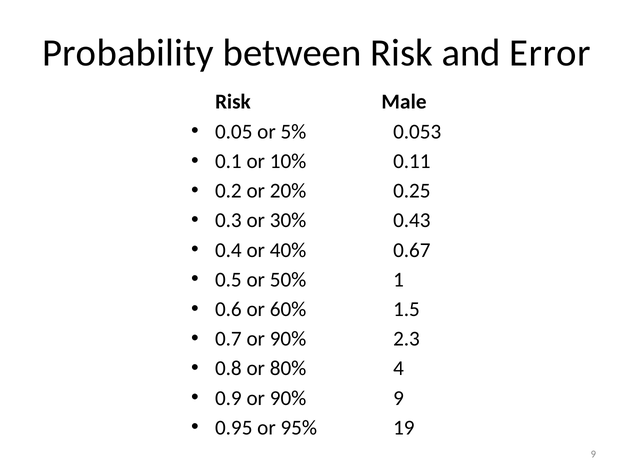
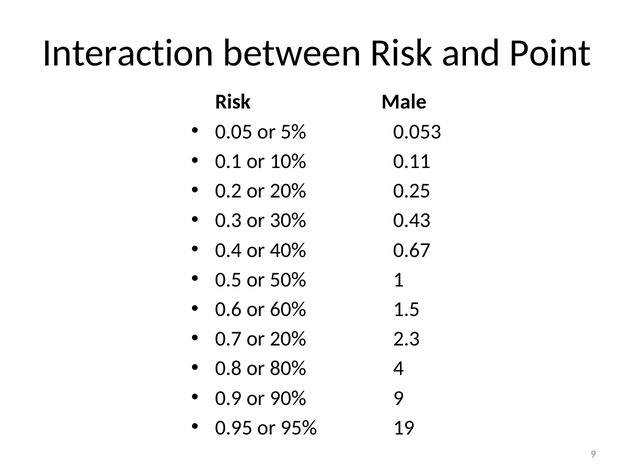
Probability: Probability -> Interaction (128, 53)
Error: Error -> Point (550, 53)
0.7 or 90%: 90% -> 20% (288, 339)
